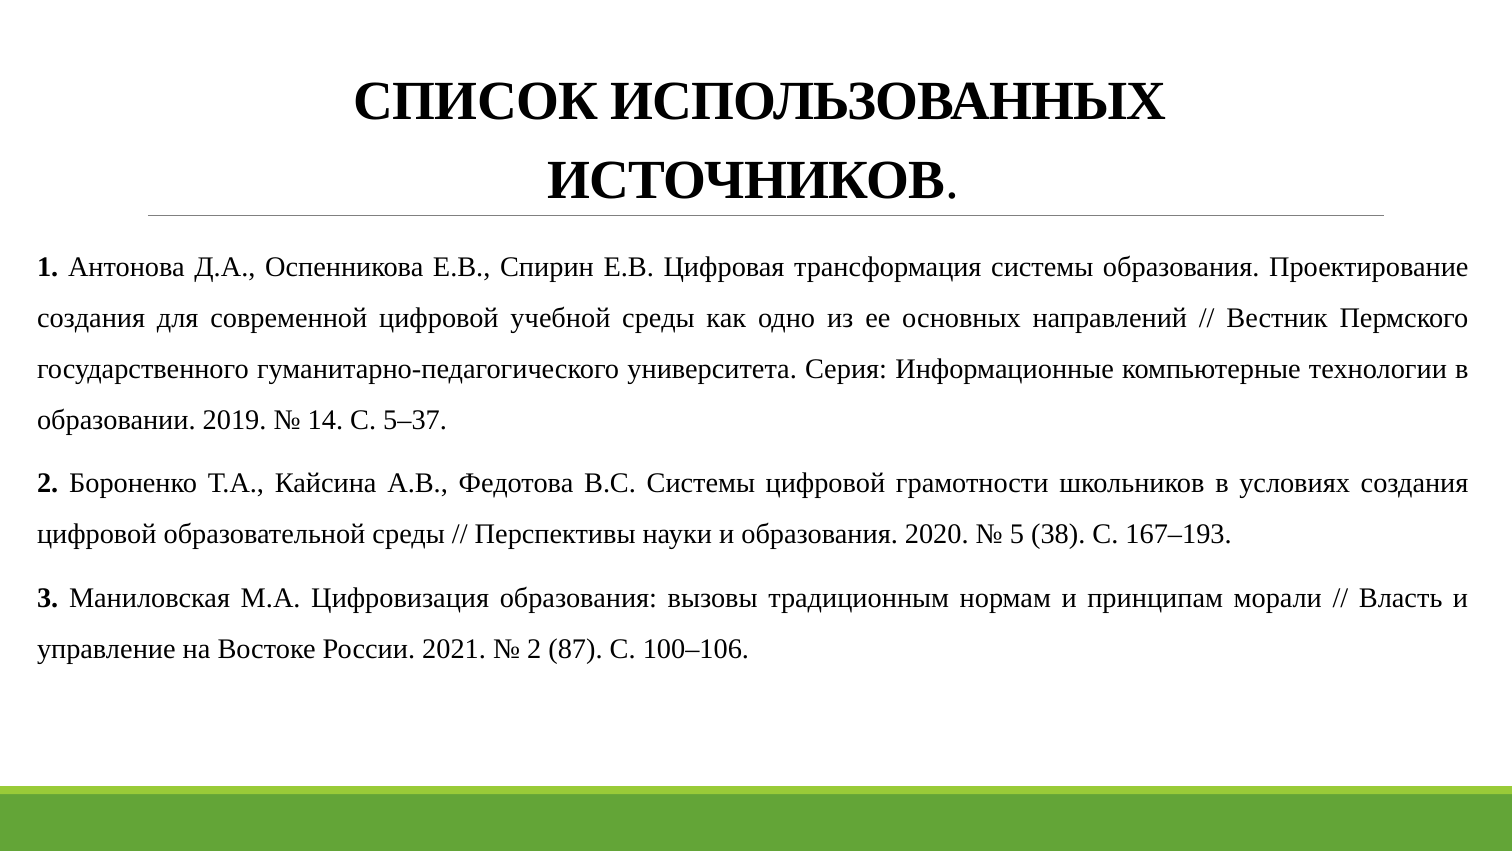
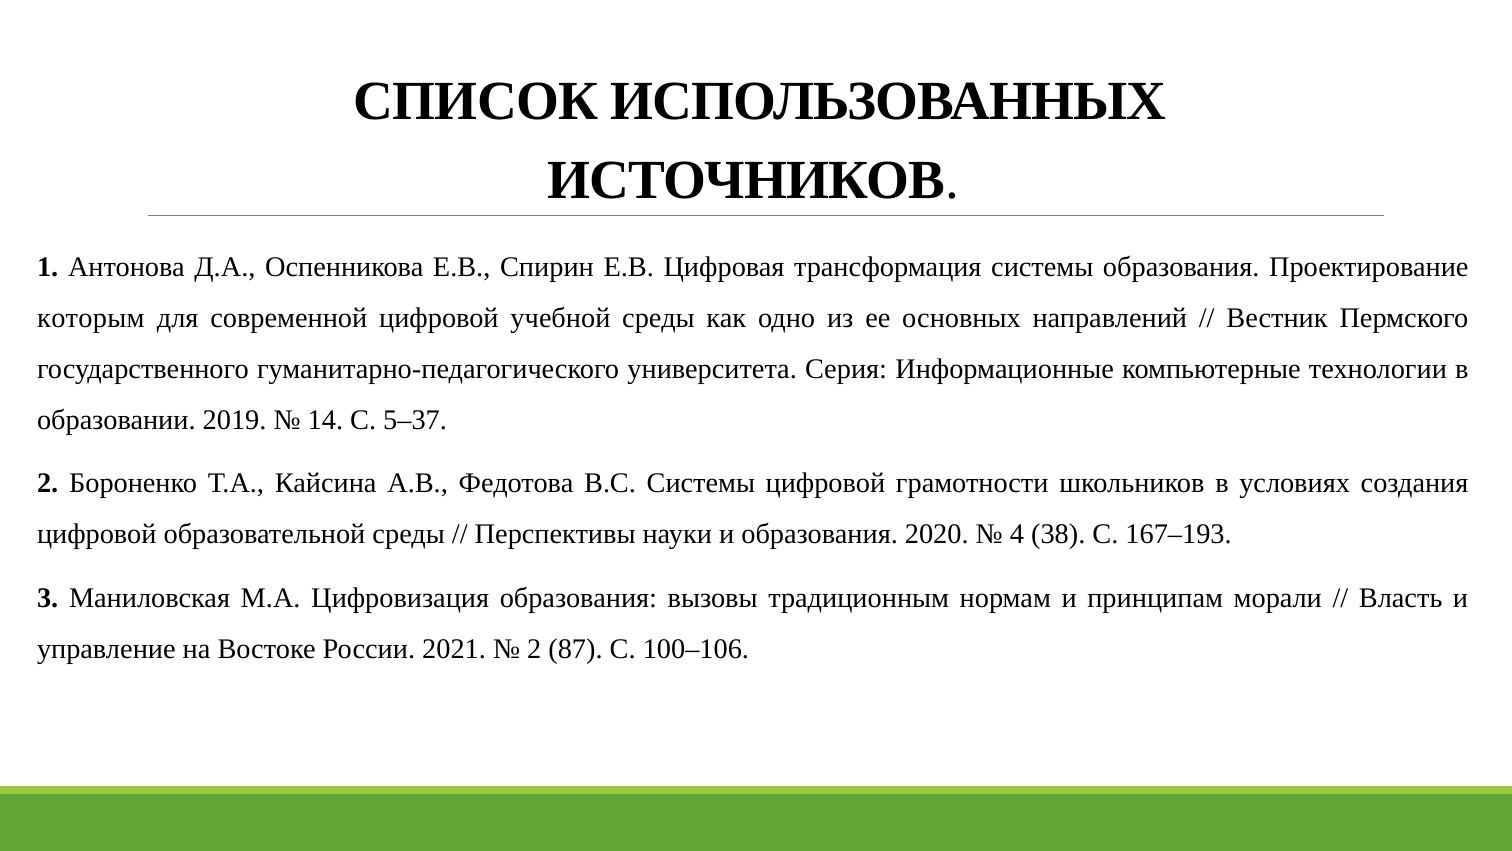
создания: создания -> которым (91, 318)
5: 5 -> 4 (1017, 534)
